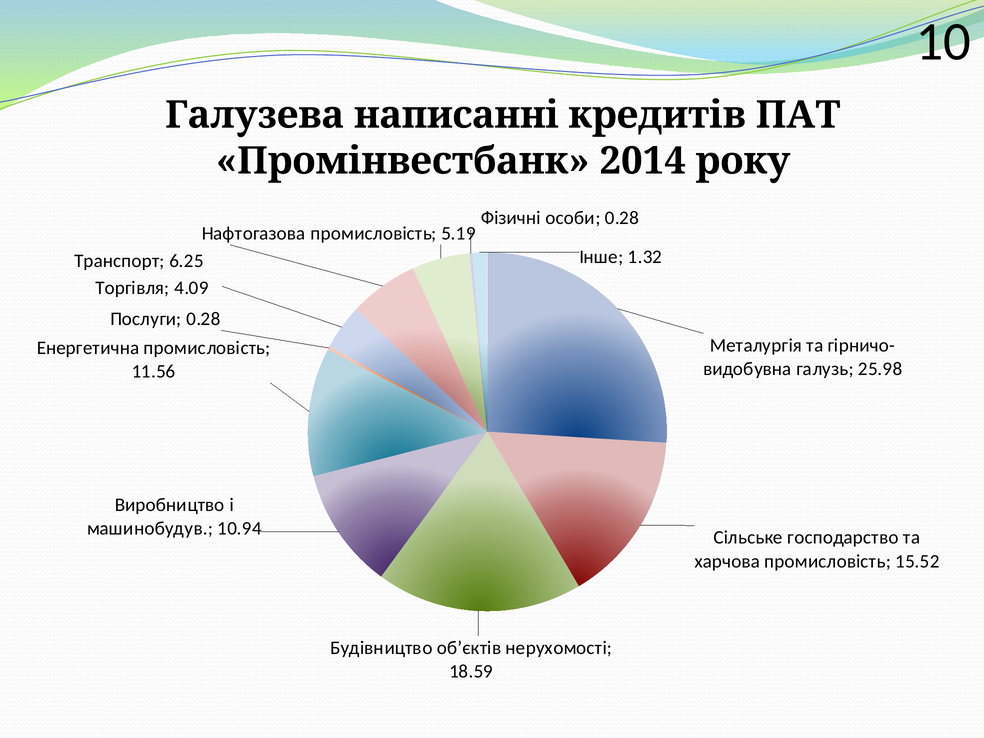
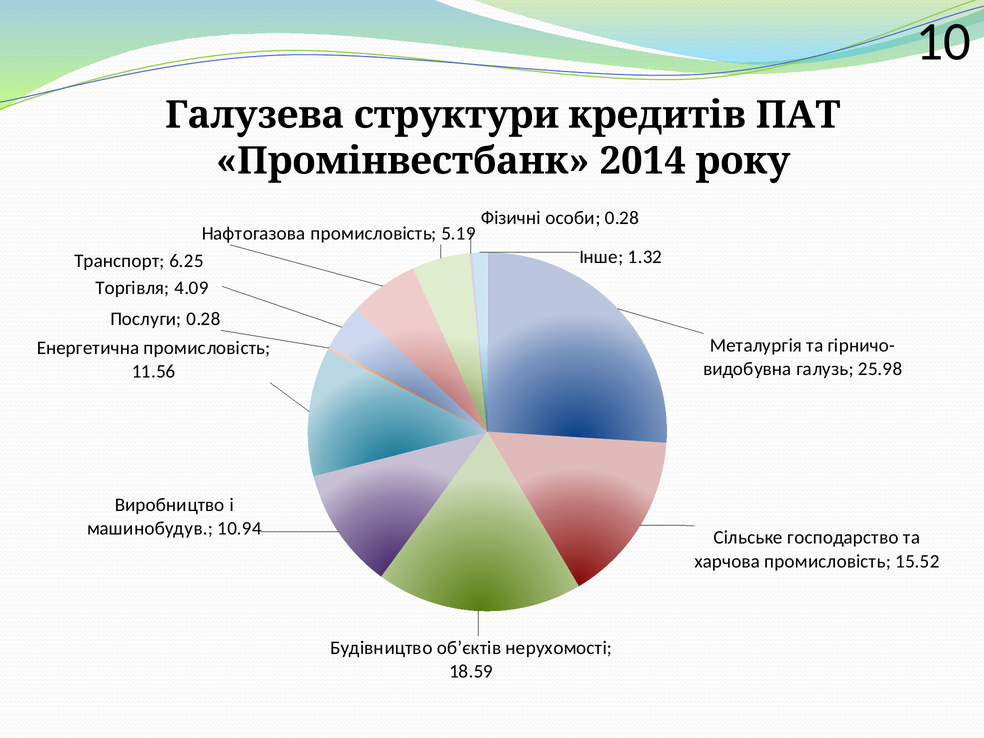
написанні: написанні -> структури (456, 115)
